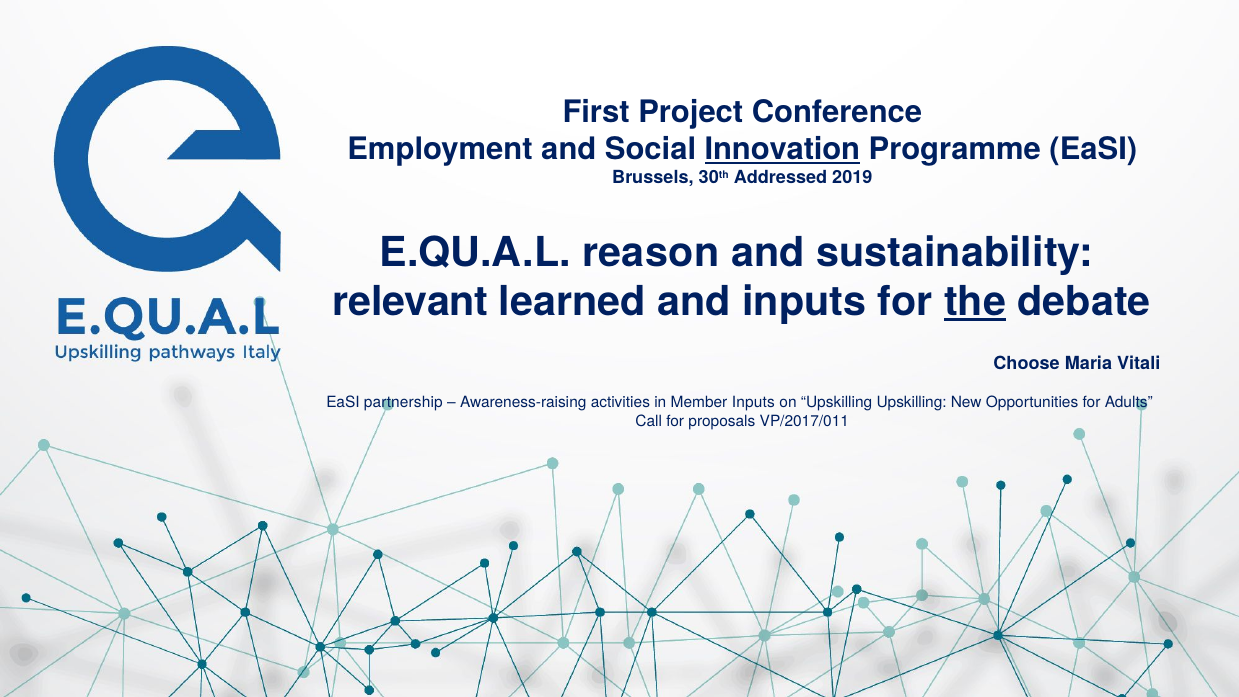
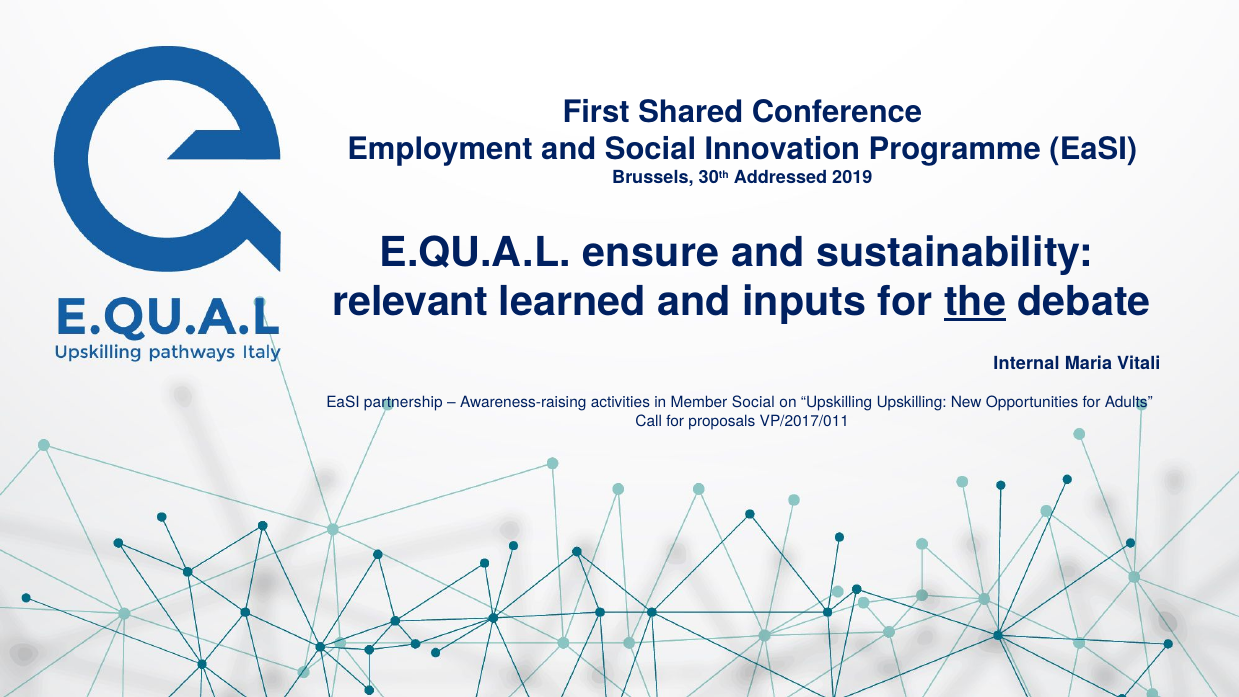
Project: Project -> Shared (691, 112)
Innovation underline: present -> none (782, 149)
reason: reason -> ensure (651, 252)
Choose: Choose -> Internal (1027, 364)
Member Inputs: Inputs -> Social (753, 402)
